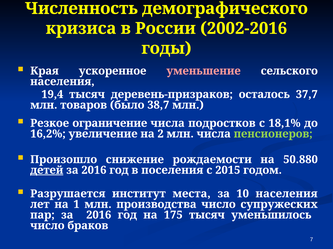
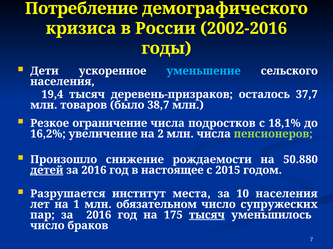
Численность: Численность -> Потребление (81, 8)
Края: Края -> Дети (44, 71)
уменьшение colour: pink -> light blue (204, 71)
поселения: поселения -> настоящее (172, 171)
производства: производства -> обязательном (157, 205)
тысяч underline: none -> present (207, 216)
